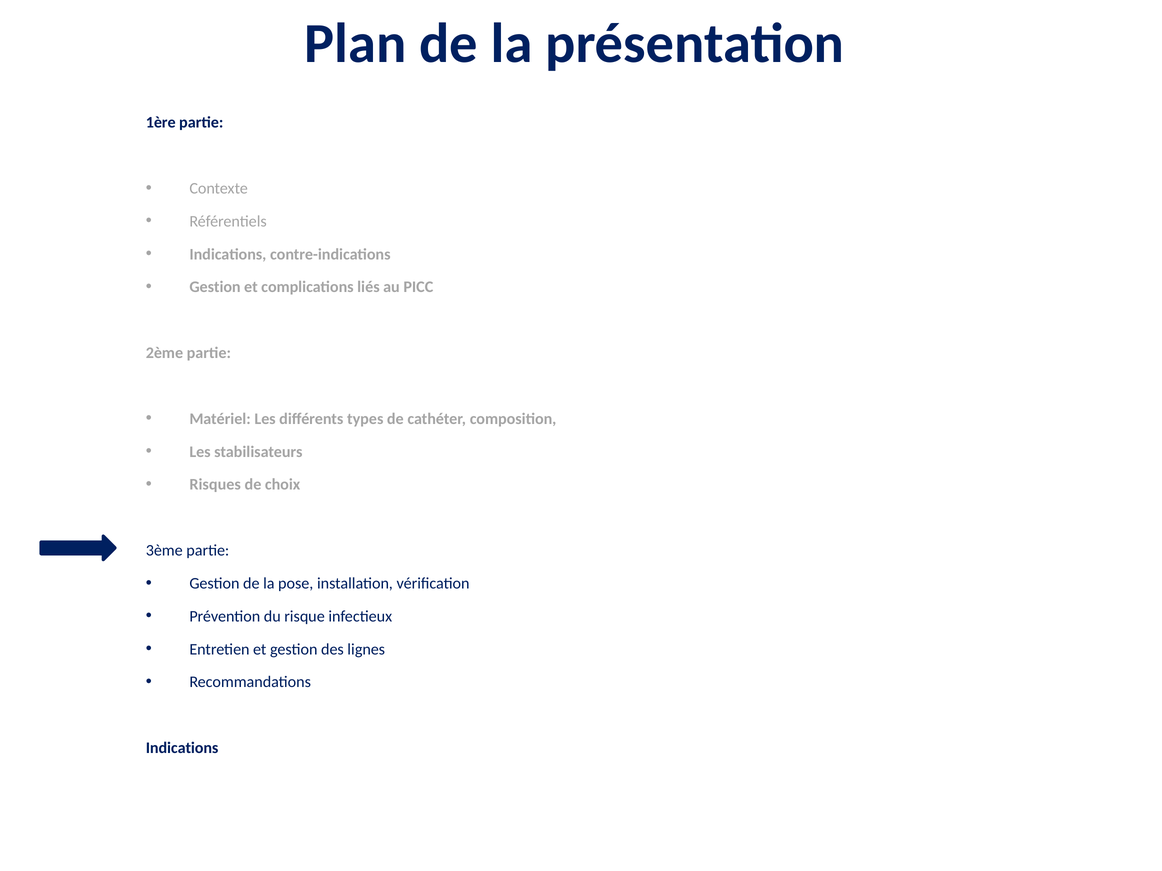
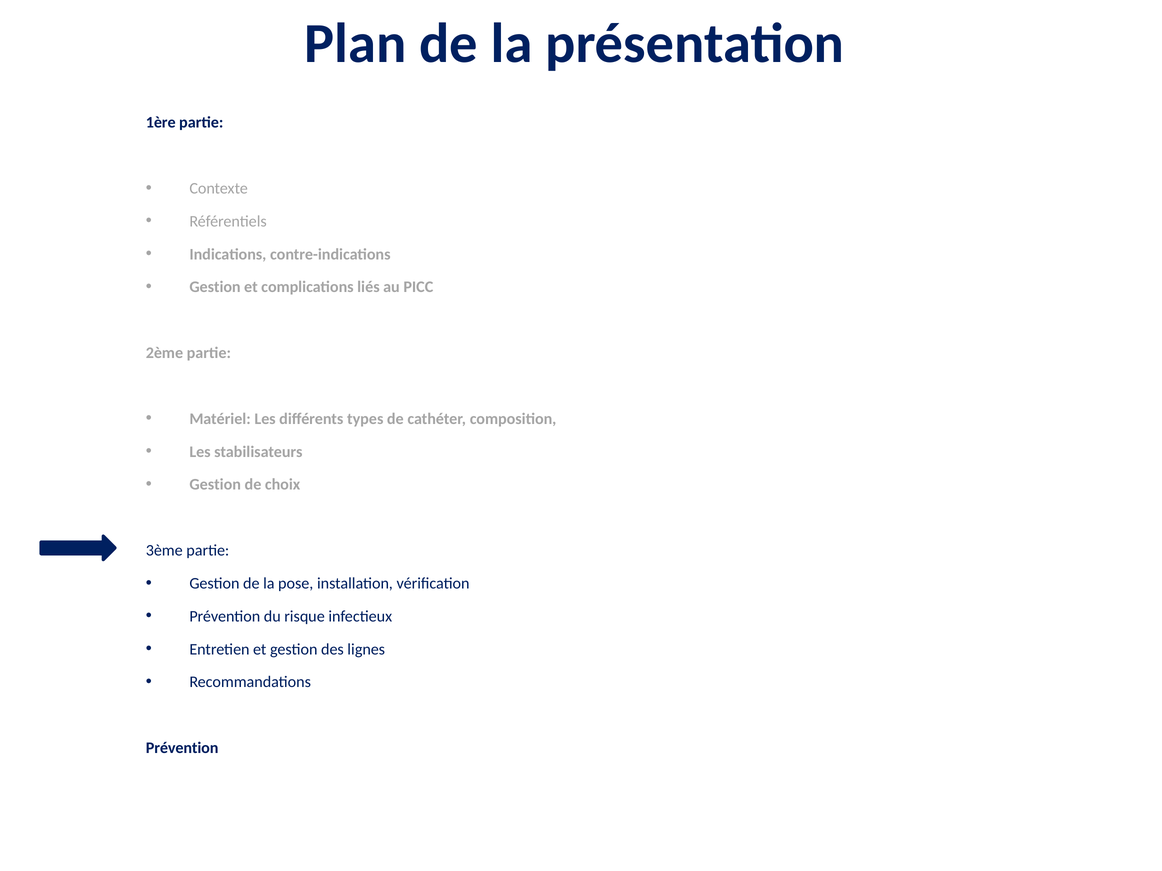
Risques: Risques -> Gestion (215, 485)
Indications: Indications -> Prévention (182, 748)
